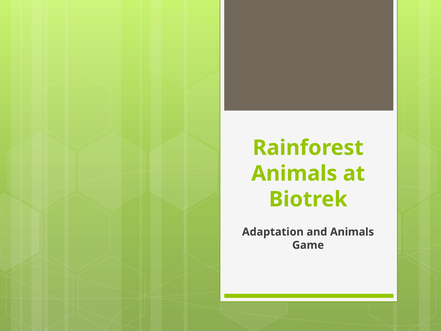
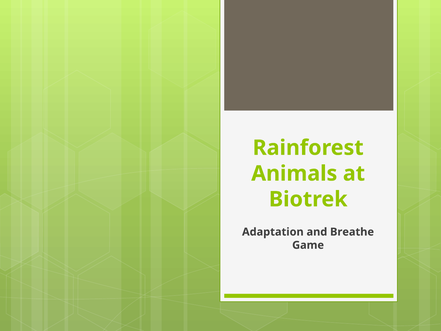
and Animals: Animals -> Breathe (352, 232)
